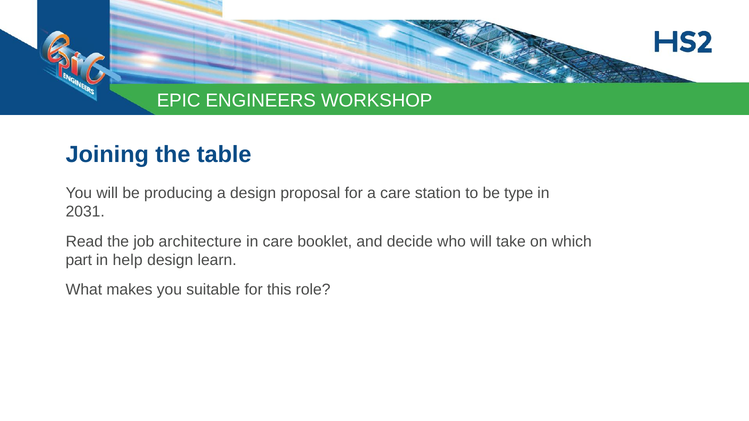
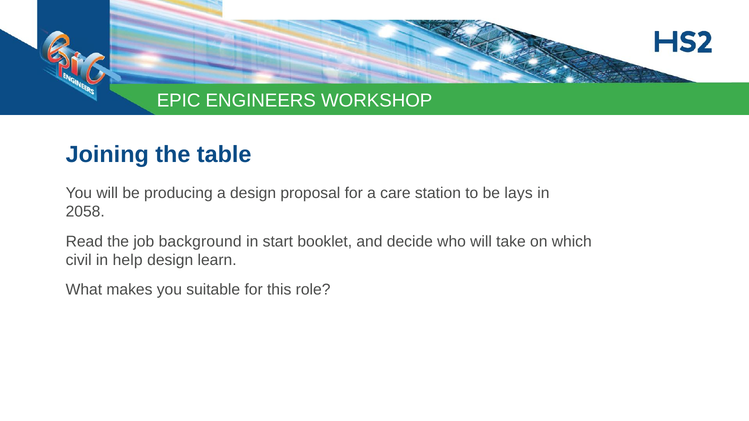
type: type -> lays (519, 193)
2031: 2031 -> 2058 (85, 212)
architecture: architecture -> background (200, 242)
in care: care -> start (278, 242)
part: part -> civil (79, 260)
